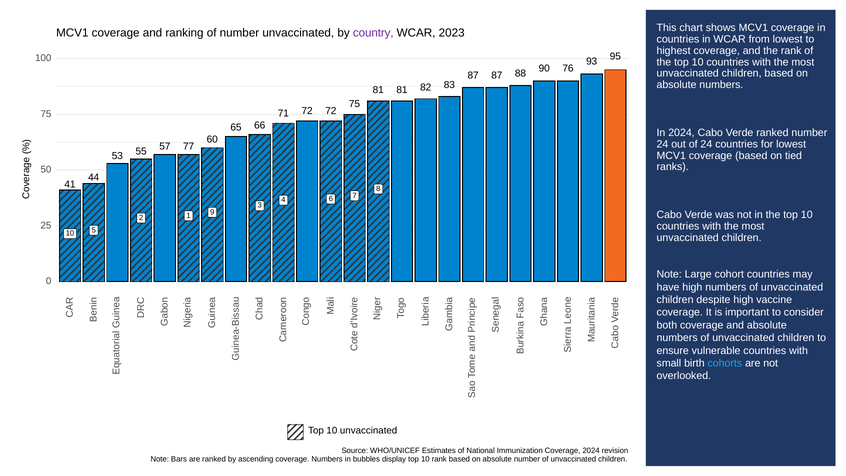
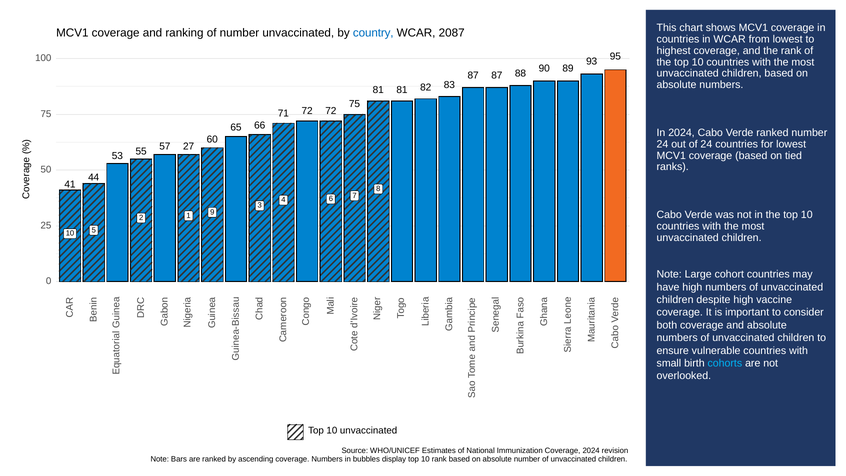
country colour: purple -> blue (373, 33)
2023: 2023 -> 2087 (452, 33)
76: 76 -> 89 (568, 68)
77: 77 -> 27 (189, 147)
